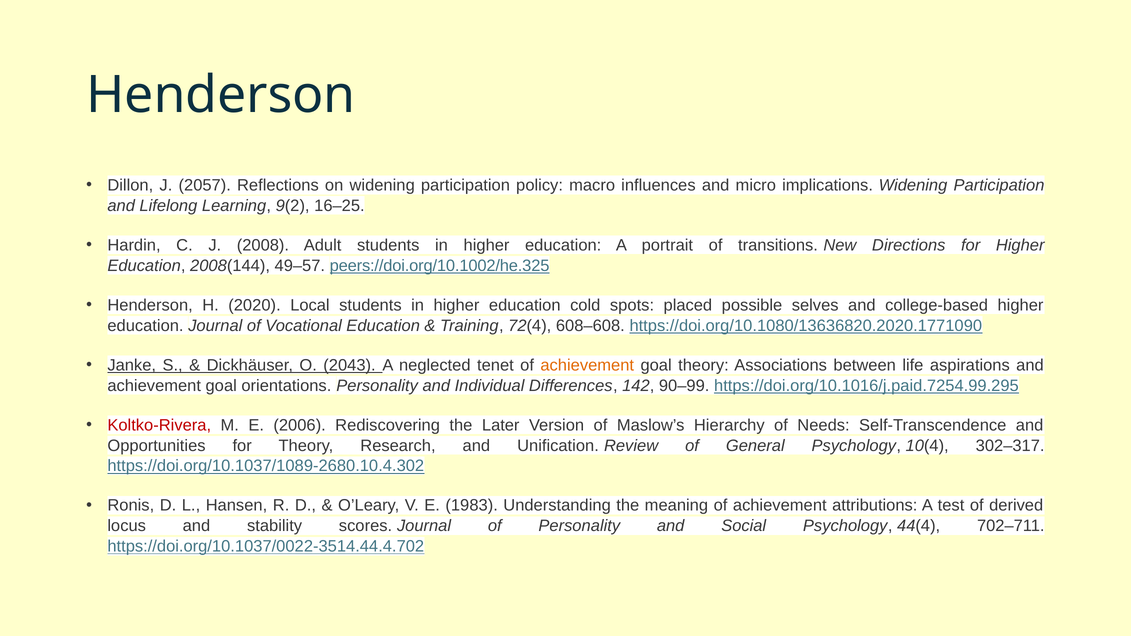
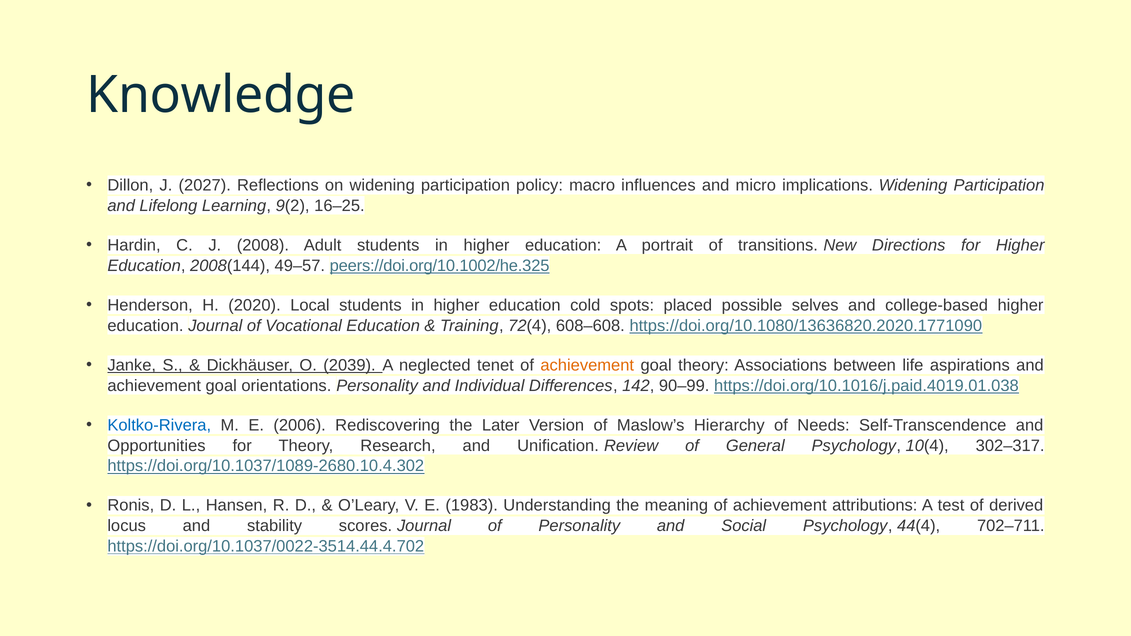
Henderson: Henderson -> Knowledge (221, 95)
2057: 2057 -> 2027 (205, 185)
2043: 2043 -> 2039 (350, 365)
https://doi.org/10.1016/j.paid.7254.99.295: https://doi.org/10.1016/j.paid.7254.99.295 -> https://doi.org/10.1016/j.paid.4019.01.038 (866, 386)
Koltko-Rivera colour: red -> blue (159, 425)
